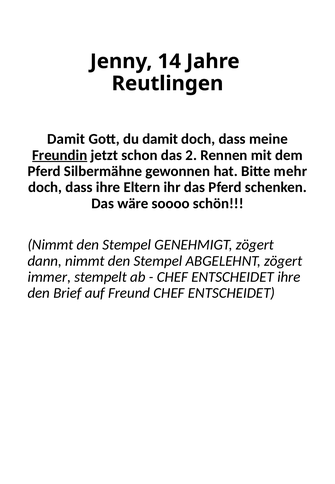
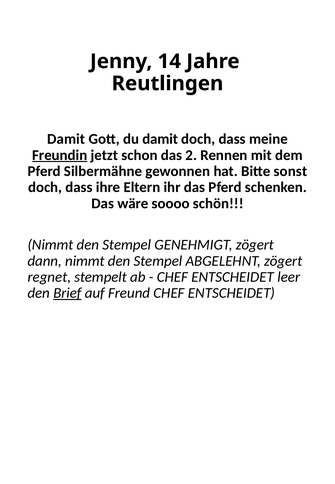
mehr: mehr -> sonst (290, 171)
immer: immer -> regnet (49, 277)
ENTSCHEIDET ihre: ihre -> leer (289, 277)
Brief underline: none -> present (67, 293)
